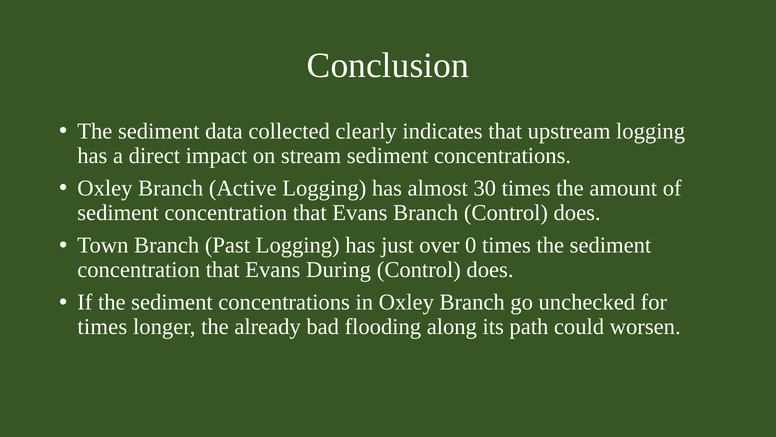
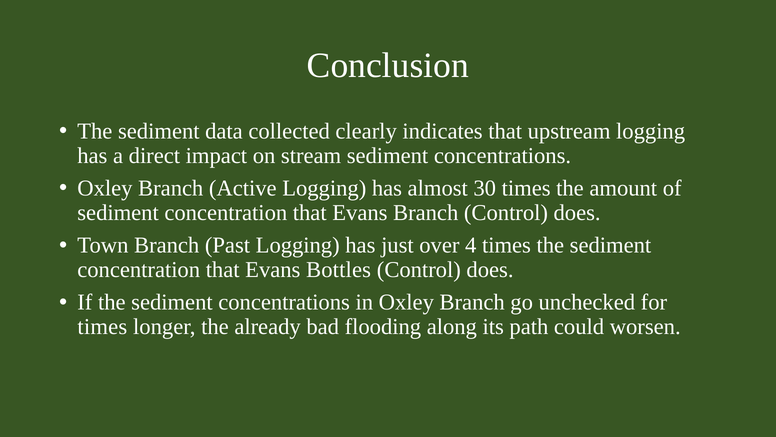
0: 0 -> 4 (471, 245)
During: During -> Bottles (339, 270)
